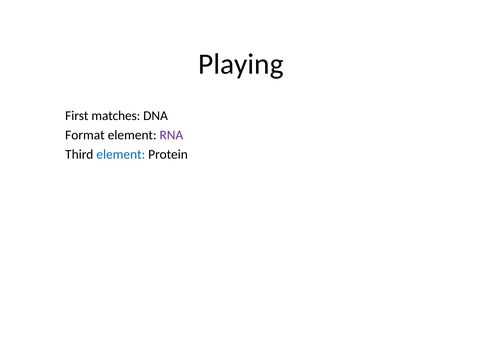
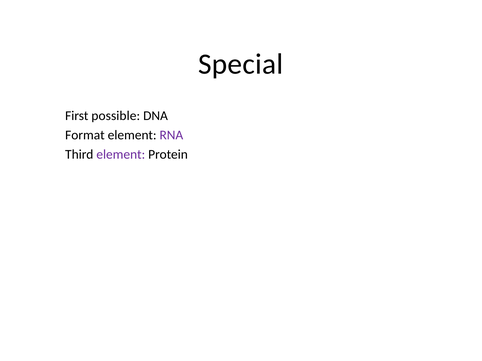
Playing: Playing -> Special (241, 64)
matches: matches -> possible (116, 116)
element colour: blue -> purple (121, 155)
